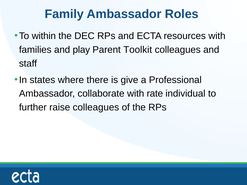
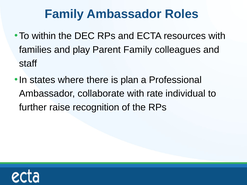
Parent Toolkit: Toolkit -> Family (138, 50)
give: give -> plan (130, 80)
raise colleagues: colleagues -> recognition (96, 108)
